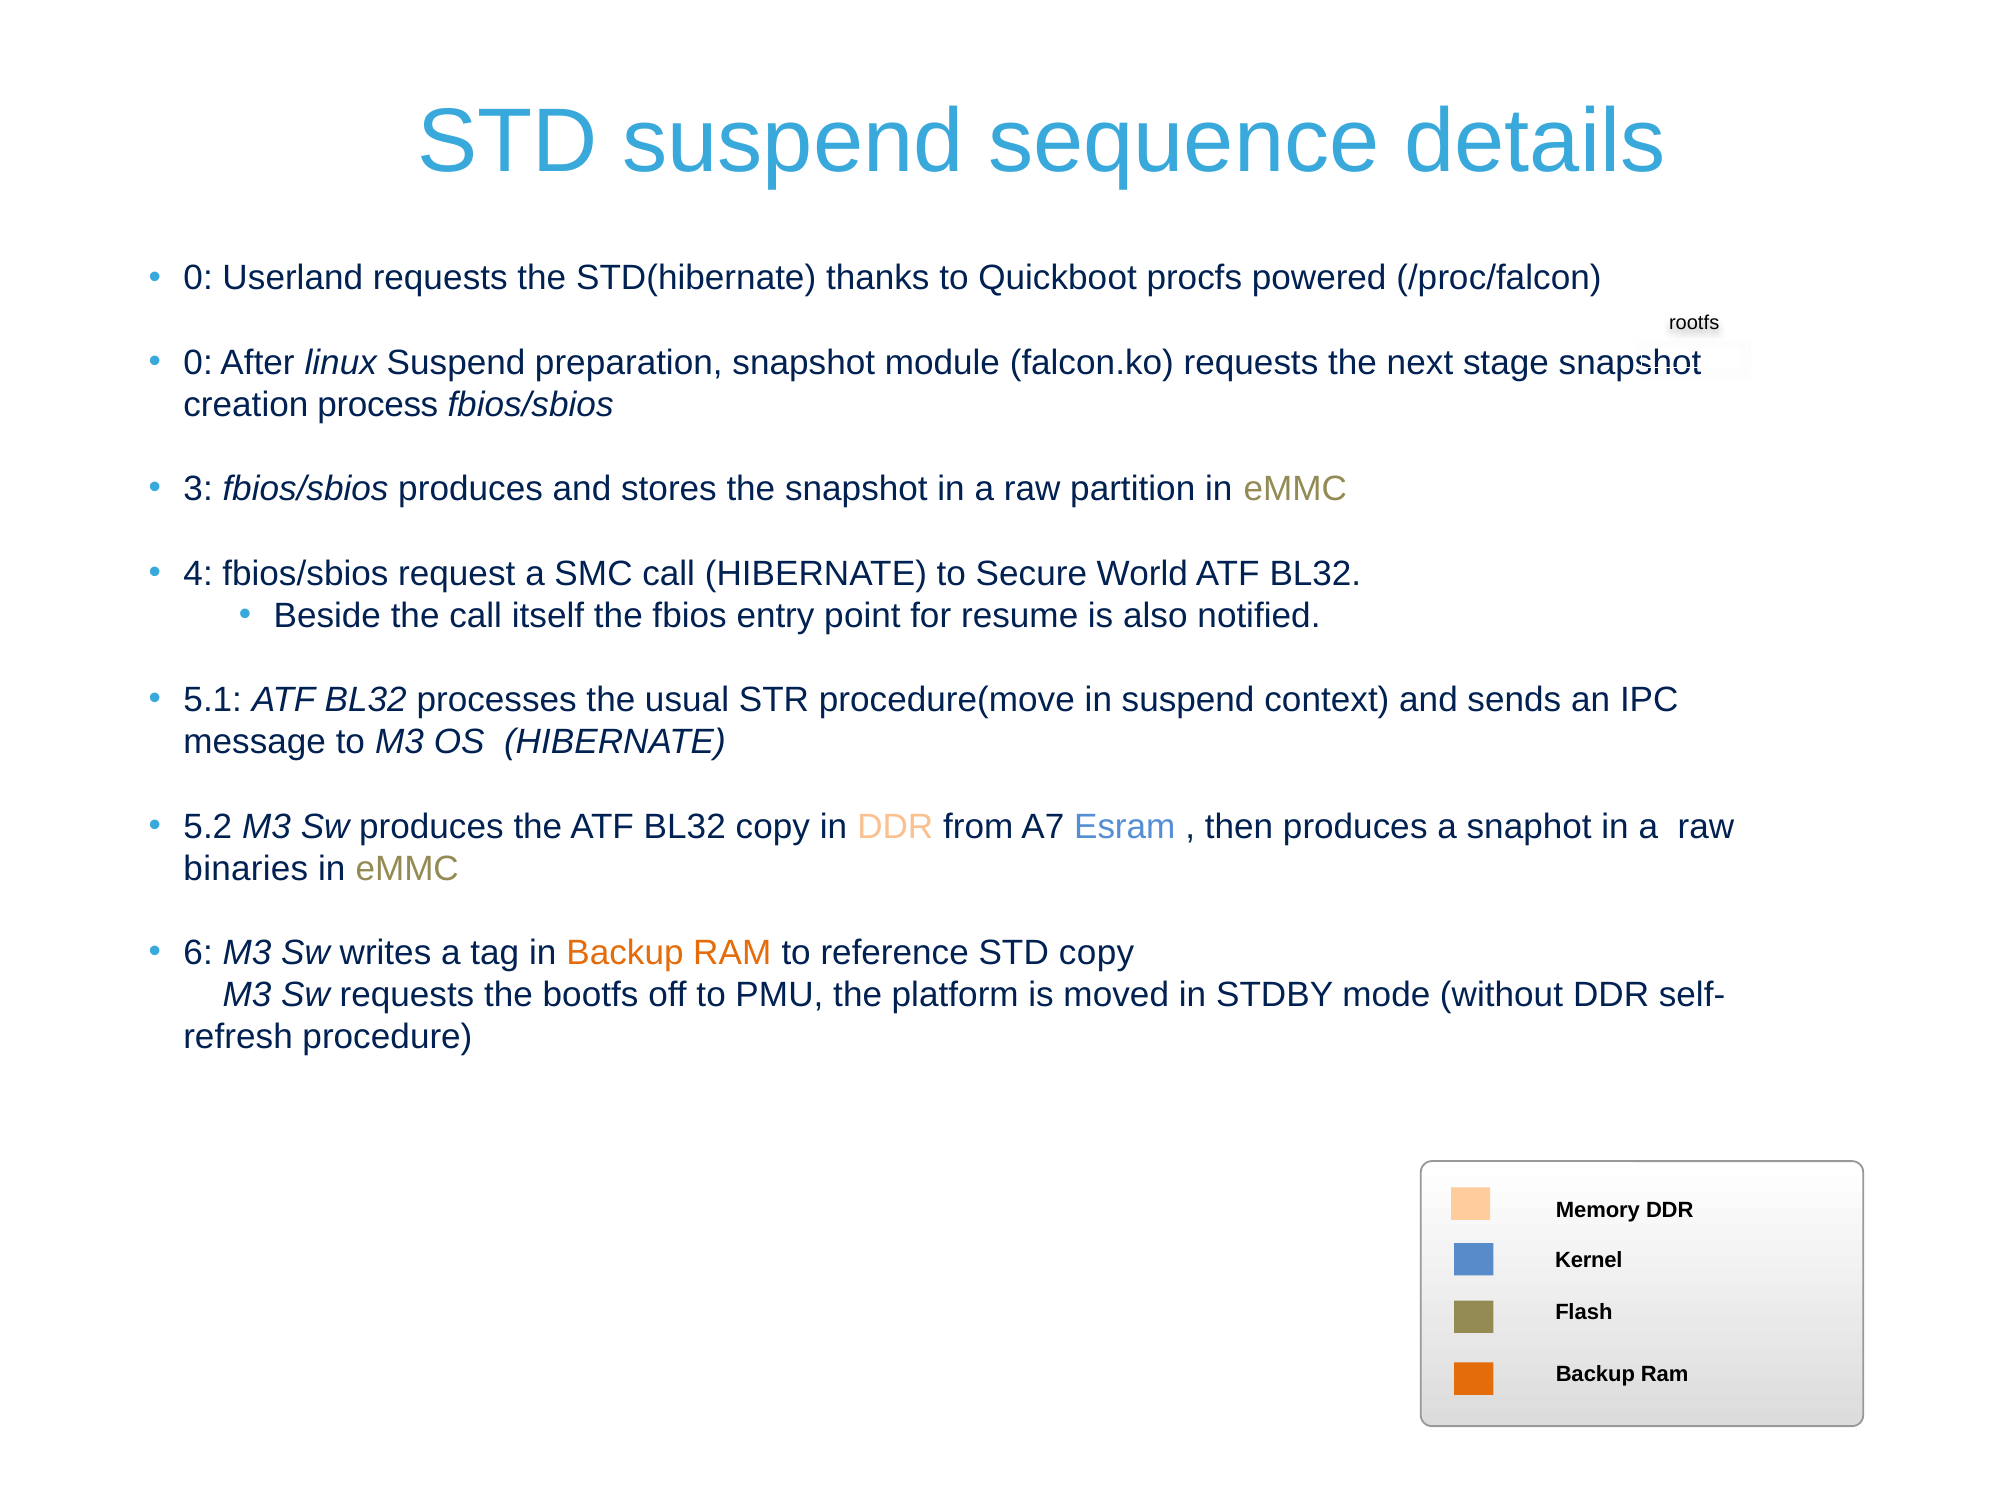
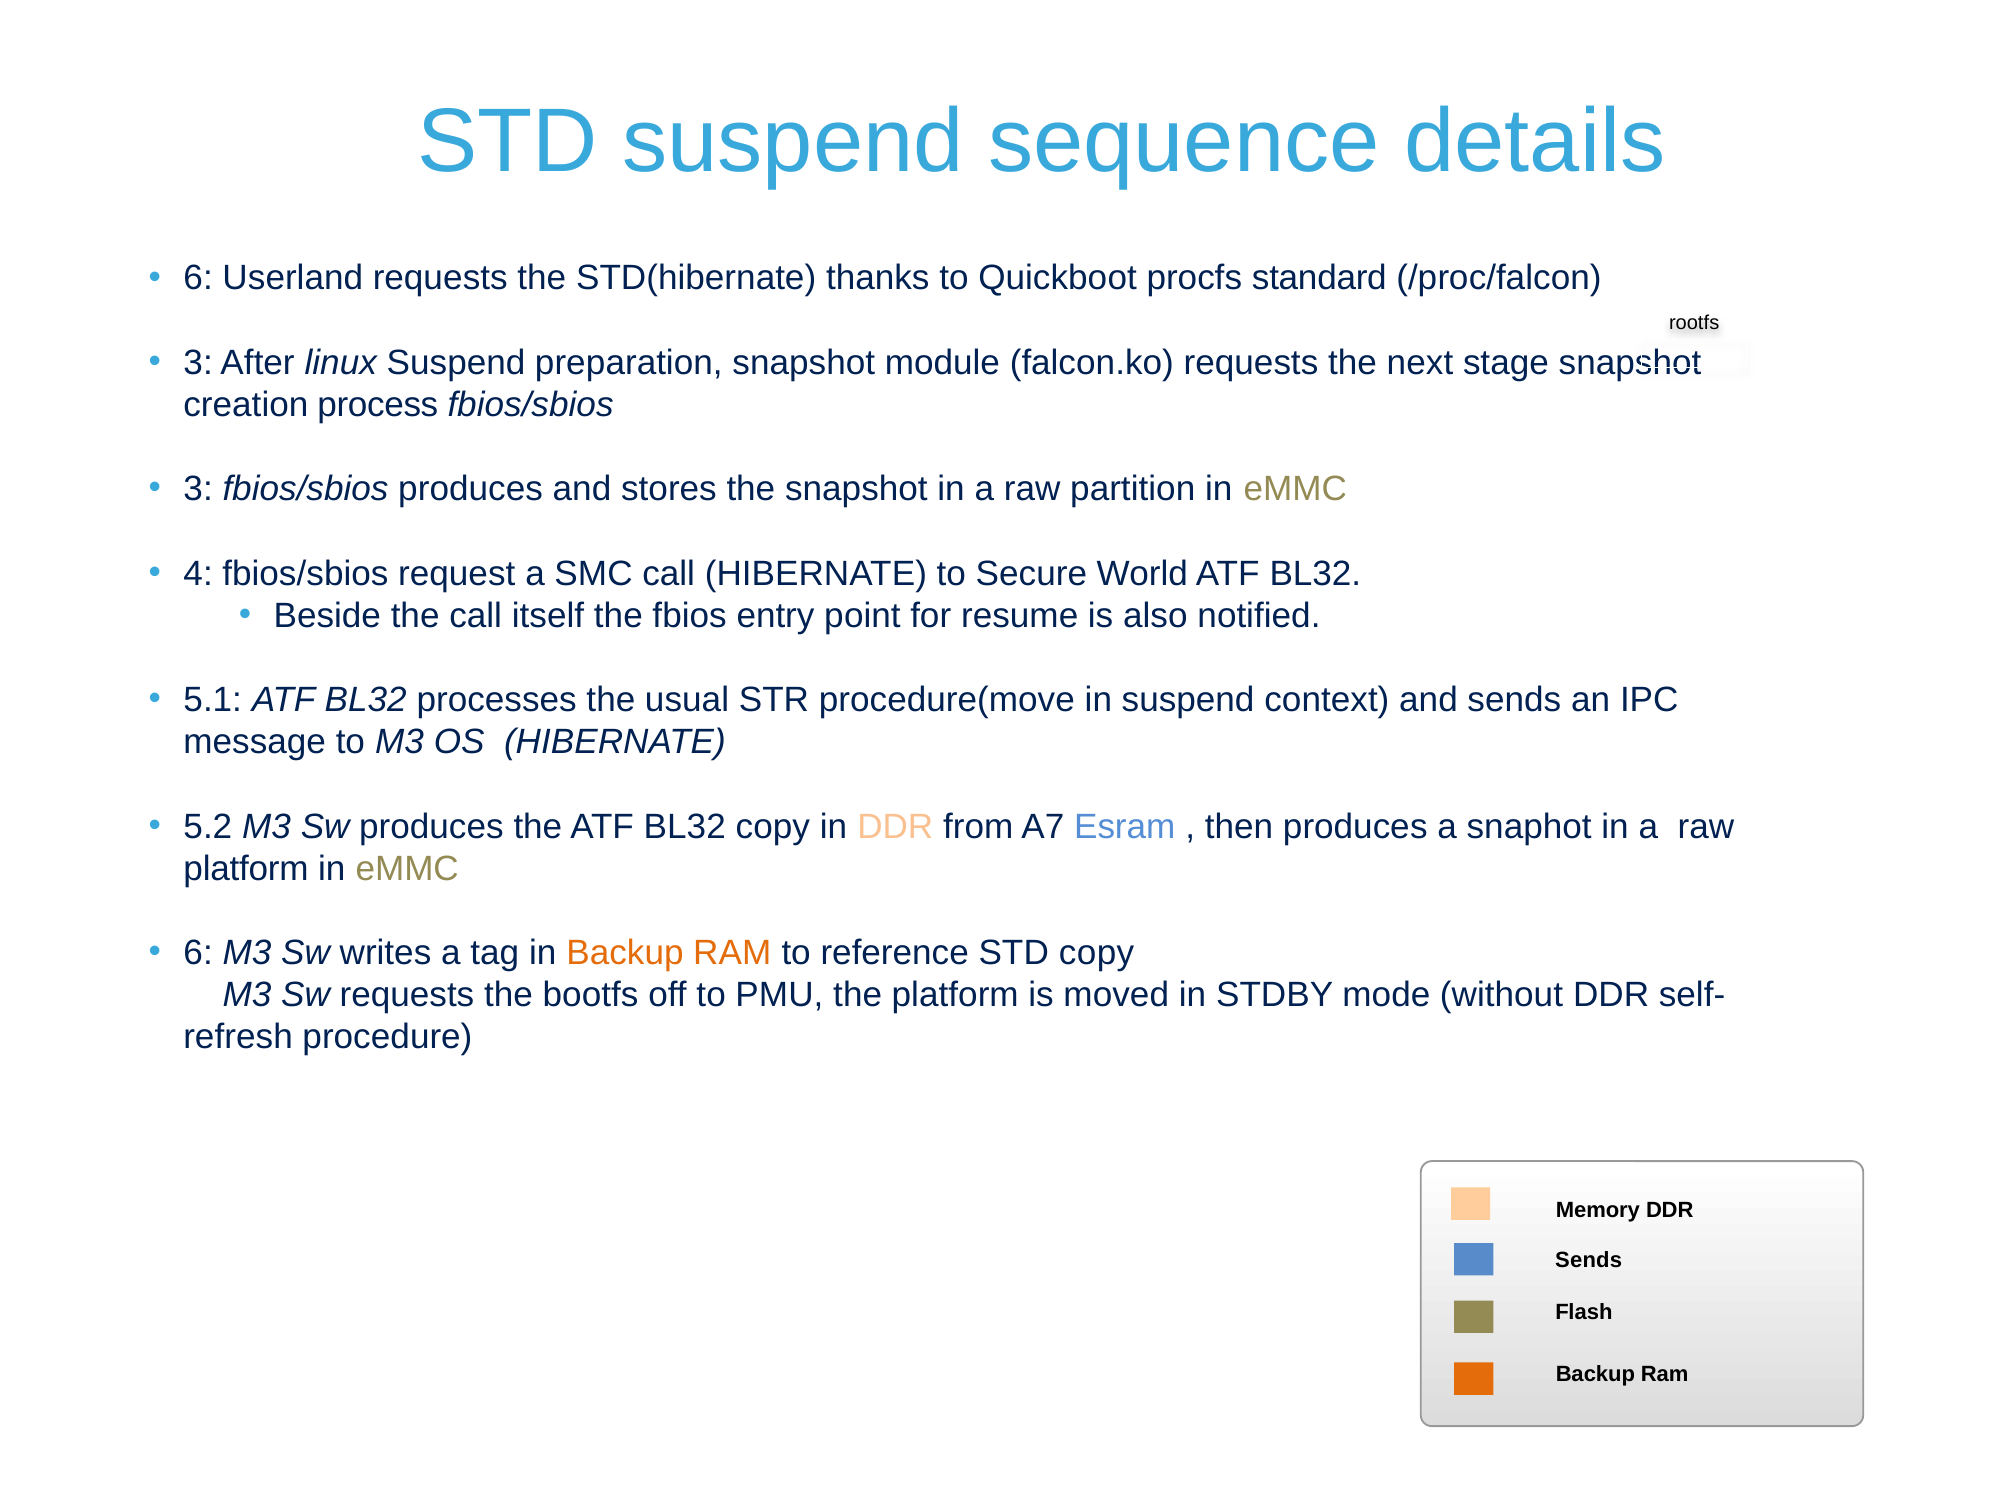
0: 0 -> 6 (198, 278)
powered: powered -> standard (1319, 278)
0: 0 -> 3 (198, 363)
binaries: binaries -> platform (246, 868)
Kernel: Kernel -> Sends (1589, 1260)
